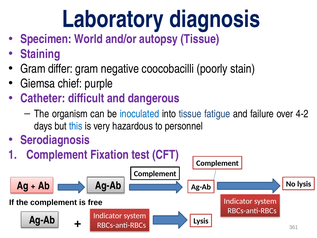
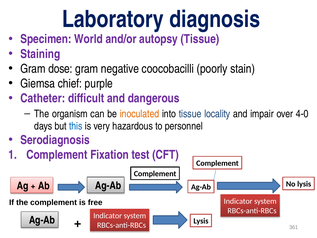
differ: differ -> dose (60, 69)
inoculated colour: blue -> orange (140, 114)
fatigue: fatigue -> locality (217, 114)
failure: failure -> impair (262, 114)
4-2: 4-2 -> 4-0 (302, 114)
